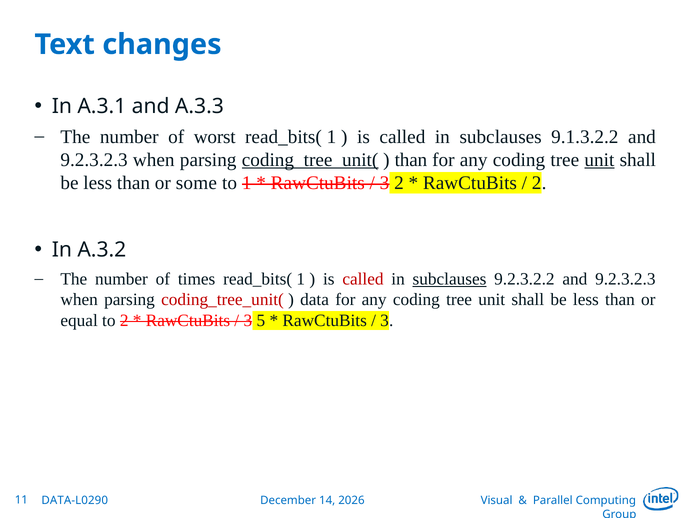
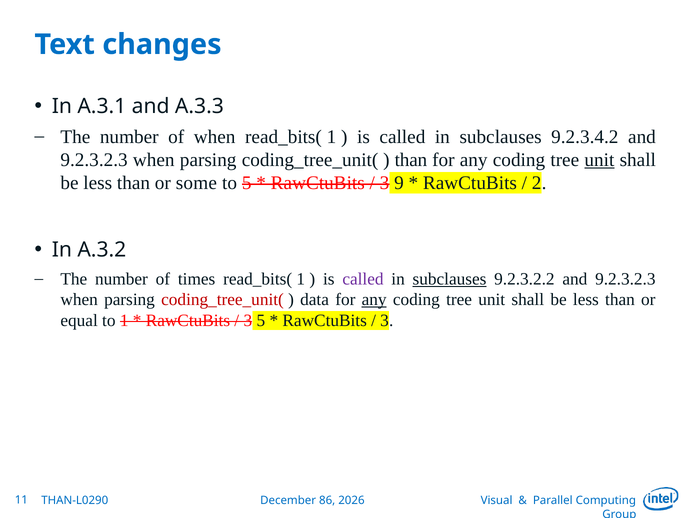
of worst: worst -> when (215, 137)
9.1.3.2.2: 9.1.3.2.2 -> 9.2.3.4.2 (585, 137)
coding_tree_unit( underline: present -> none (310, 160)
to 1: 1 -> 5 (247, 183)
3 2: 2 -> 9 (399, 183)
called colour: red -> purple (363, 279)
any underline: none -> present (374, 300)
to 2: 2 -> 1 (124, 321)
DATA-L0290: DATA-L0290 -> THAN-L0290 (75, 501)
14: 14 -> 86 (327, 501)
